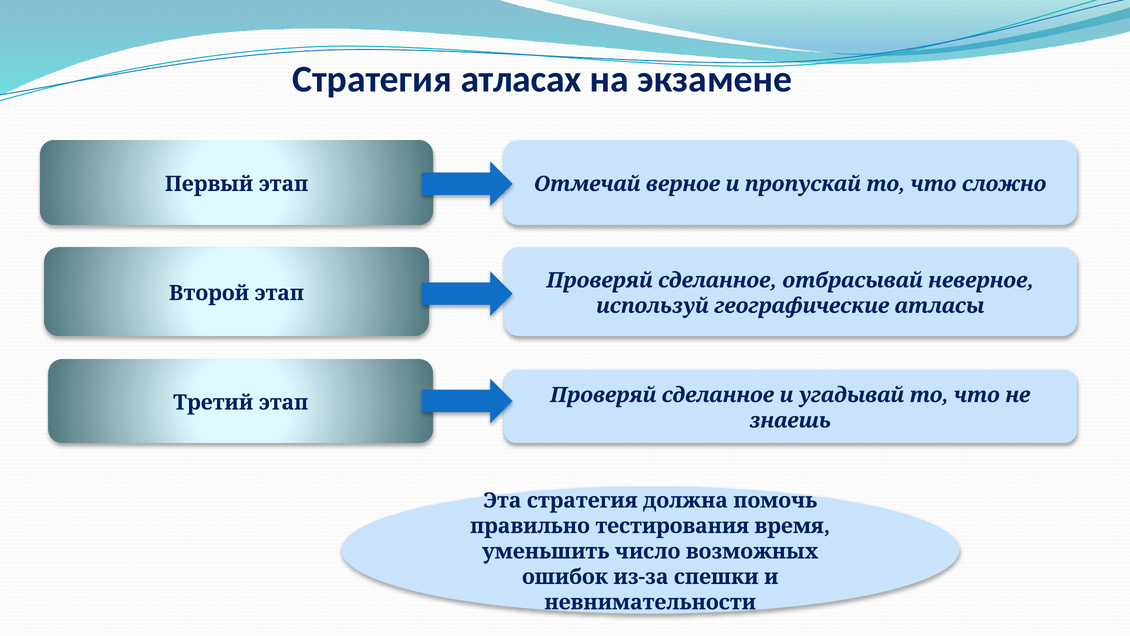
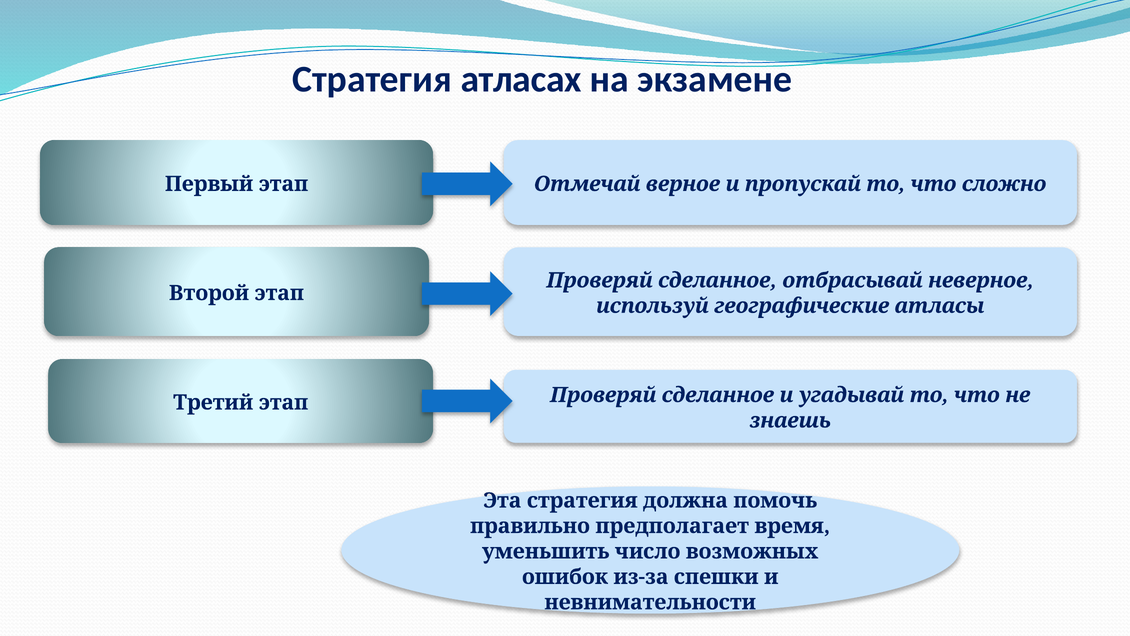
тестирования: тестирования -> предполагает (672, 526)
